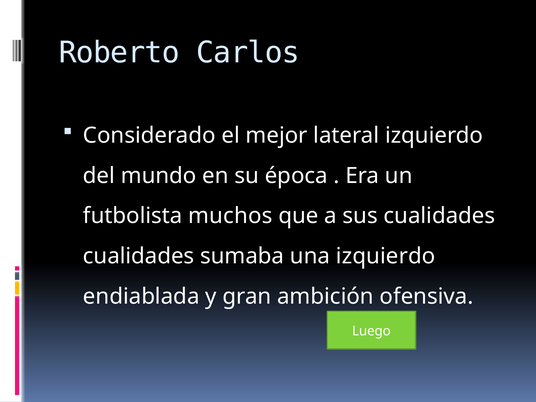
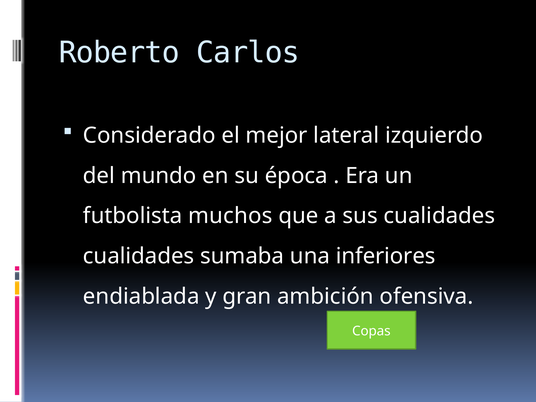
una izquierdo: izquierdo -> inferiores (386, 256)
Luego: Luego -> Copas (371, 331)
